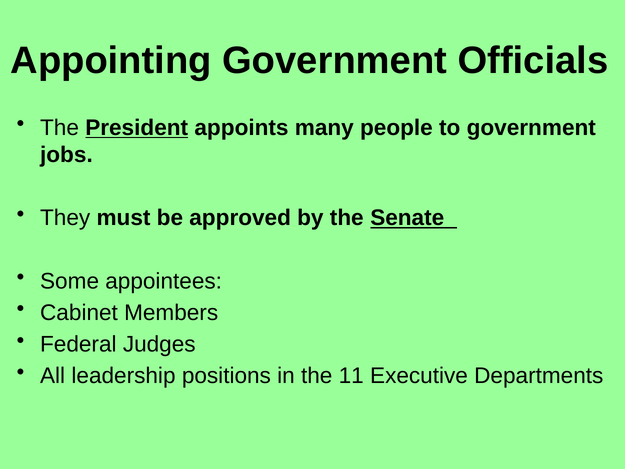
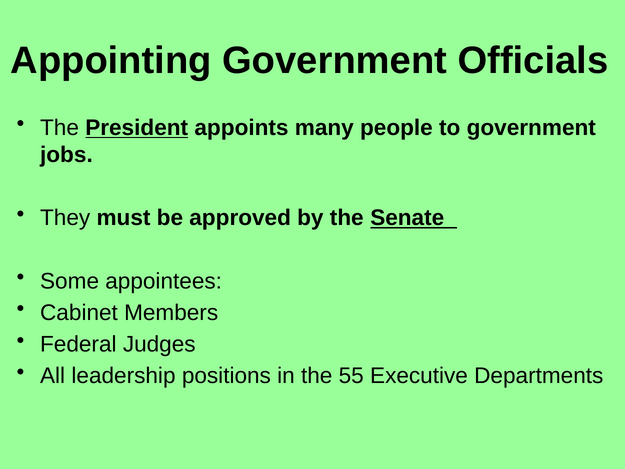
11: 11 -> 55 (351, 376)
